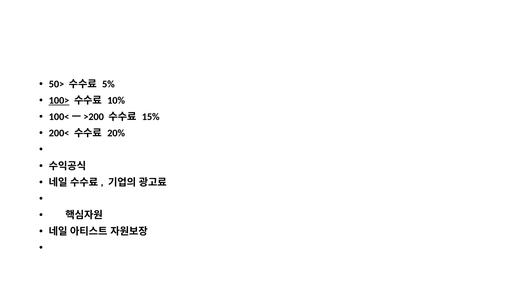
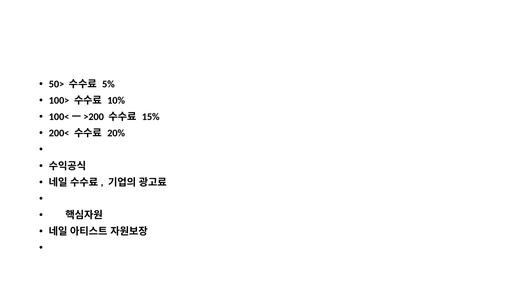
100> underline: present -> none (59, 101)
